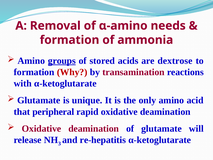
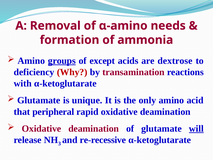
stored: stored -> except (102, 61)
formation: formation -> deficiency (34, 72)
will underline: none -> present (196, 128)
re-hepatitis: re-hepatitis -> re-recessive (103, 140)
